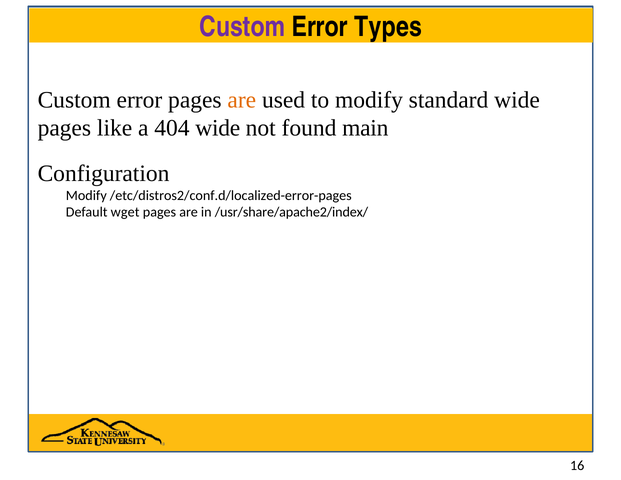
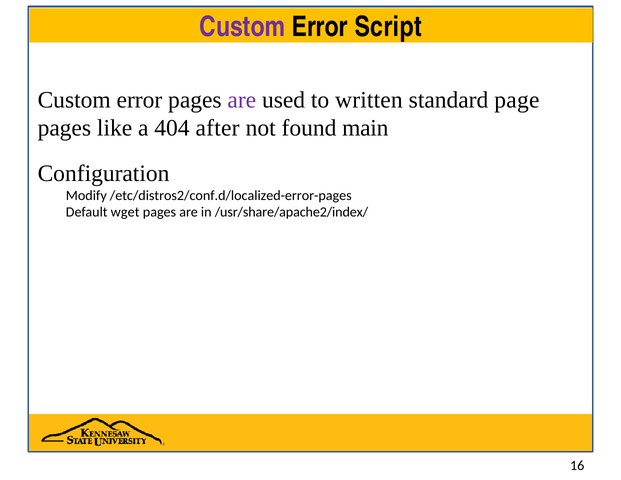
Types: Types -> Script (388, 27)
are colour: orange -> purple (242, 100)
to modify: modify -> written (369, 100)
standard wide: wide -> page (517, 100)
404 wide: wide -> after (218, 128)
